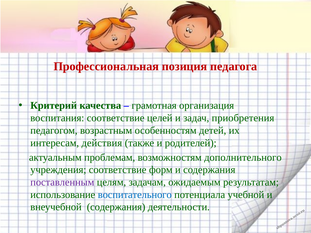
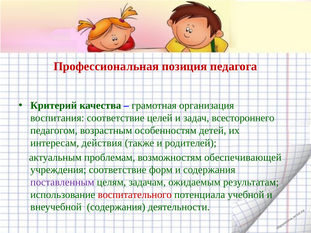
приобретения: приобретения -> всестороннего (243, 118)
дополнительного: дополнительного -> обеспечивающей (243, 158)
воспитательного colour: blue -> red (135, 195)
